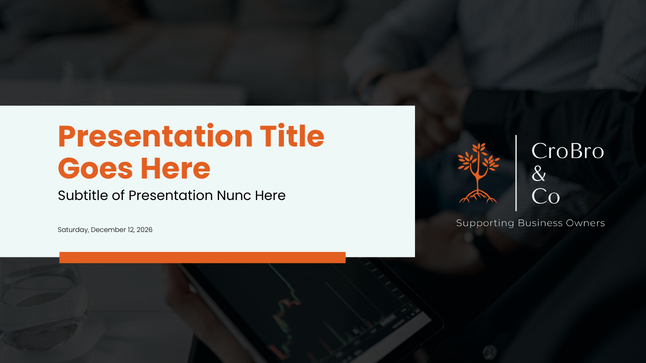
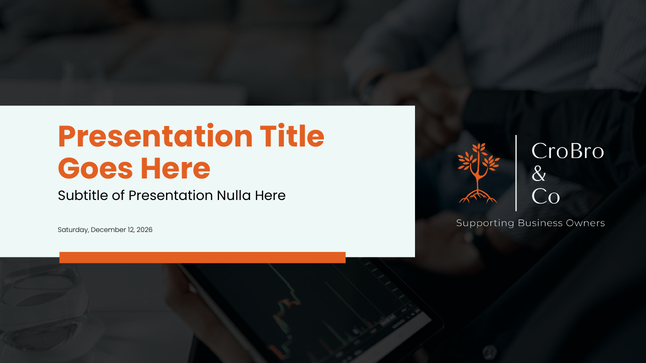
Nunc: Nunc -> Nulla (234, 196)
